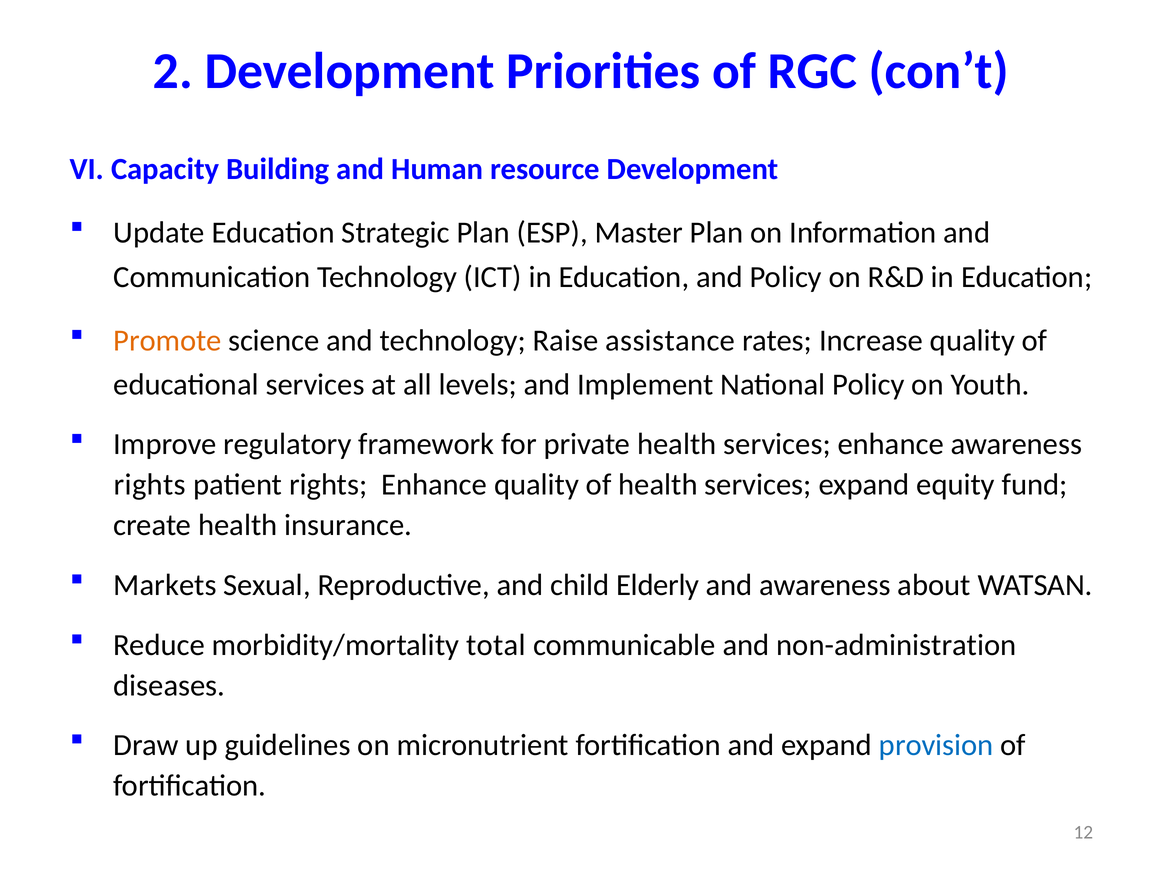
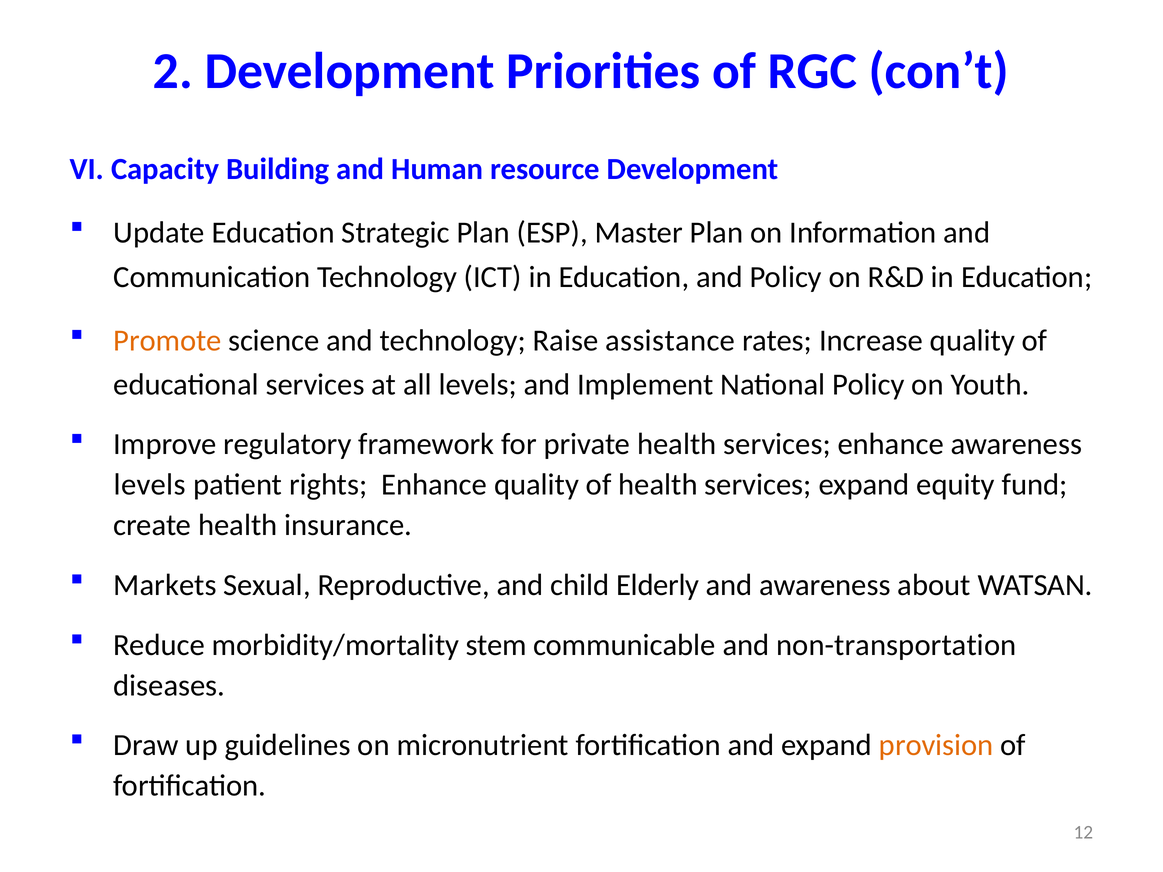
rights: rights -> levels (150, 485)
total: total -> stem (496, 645)
non-administration: non-administration -> non-transportation (896, 645)
provision colour: blue -> orange (936, 745)
